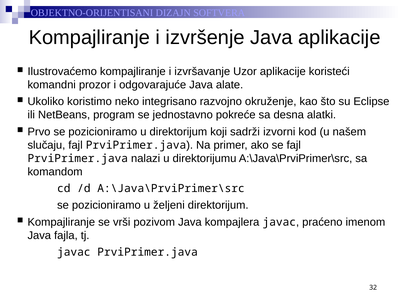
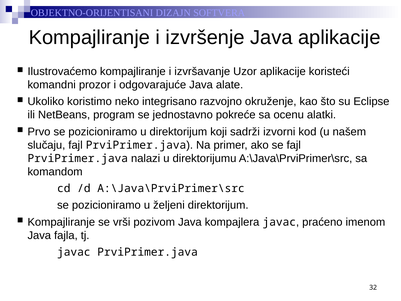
desna: desna -> ocenu (289, 115)
